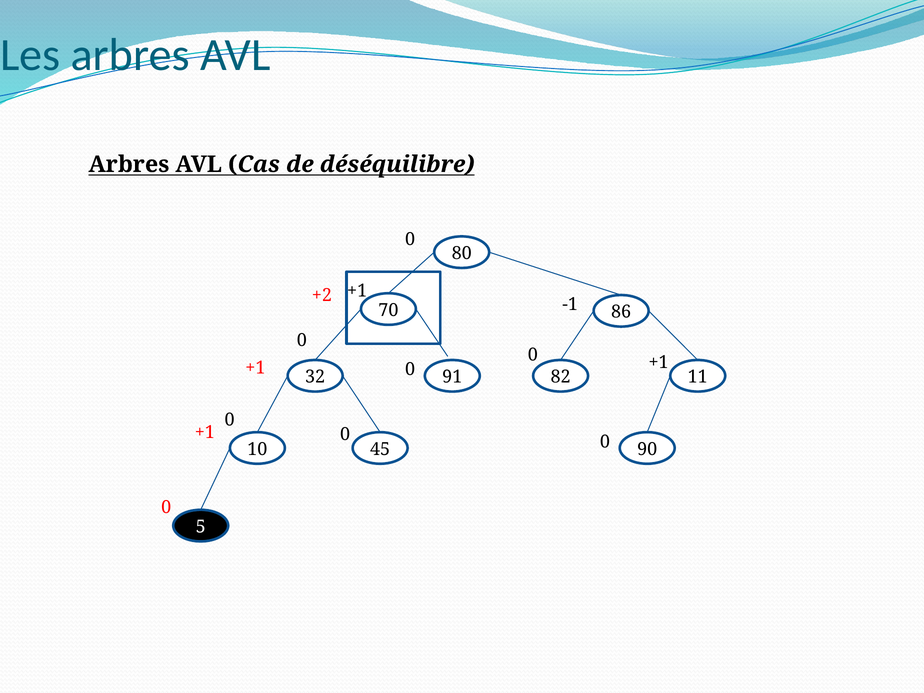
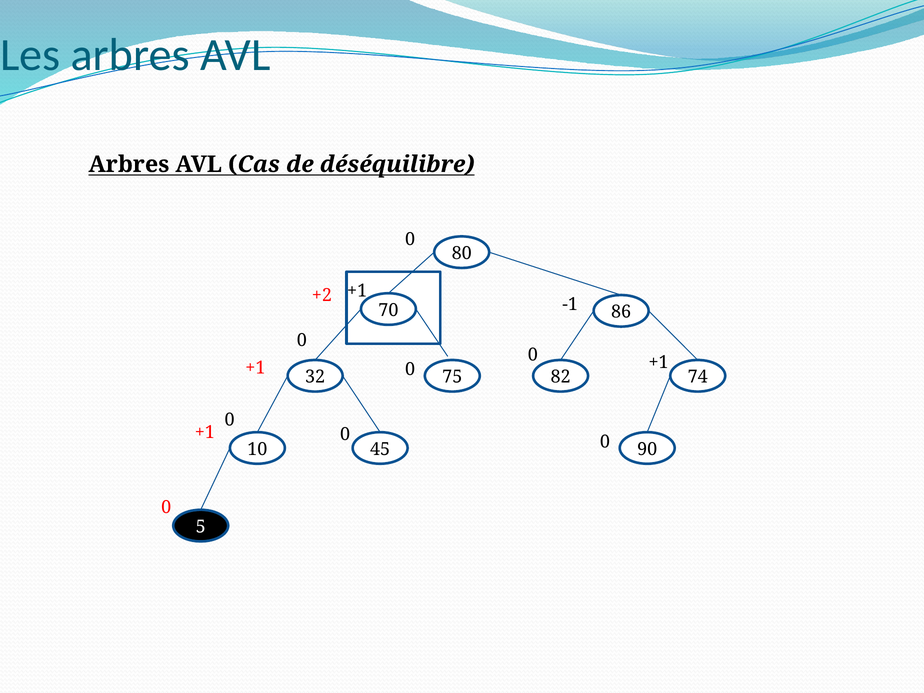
91: 91 -> 75 (452, 377)
11: 11 -> 74 (698, 377)
